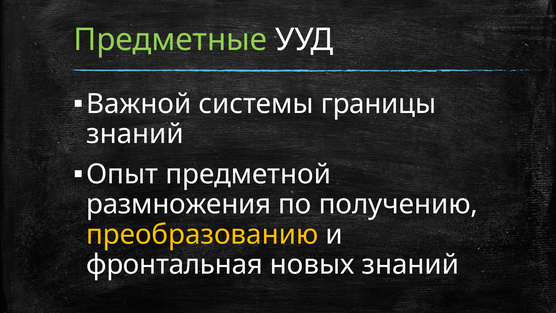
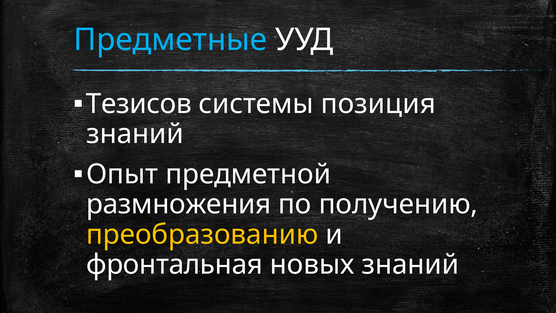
Предметные colour: light green -> light blue (170, 40)
Важной: Важной -> Тезисов (139, 104)
границы: границы -> позиция (378, 104)
